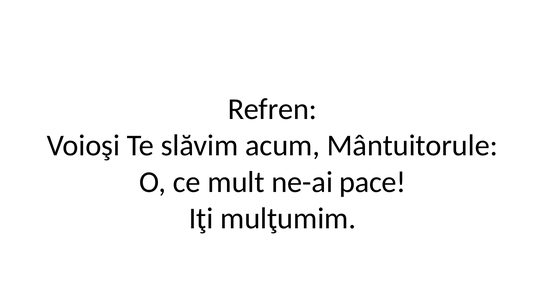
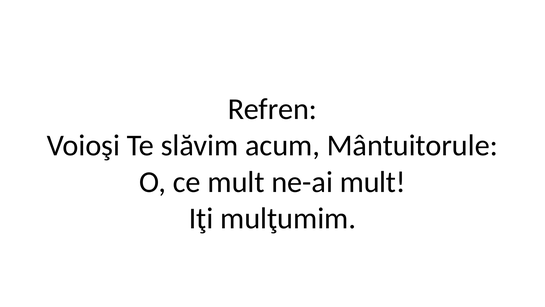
ne-ai pace: pace -> mult (373, 182)
